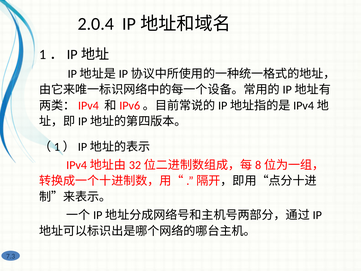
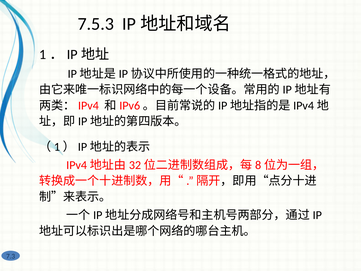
2.0.4: 2.0.4 -> 7.5.3 (96, 24)
